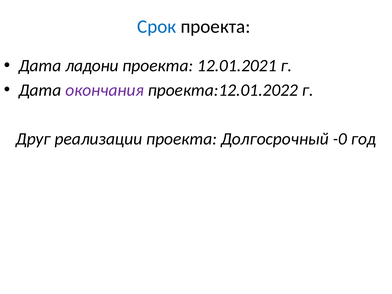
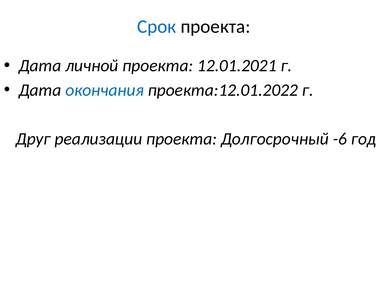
ладони: ладони -> личной (92, 66)
окончания colour: purple -> blue (105, 90)
-0: -0 -> -6 (340, 139)
